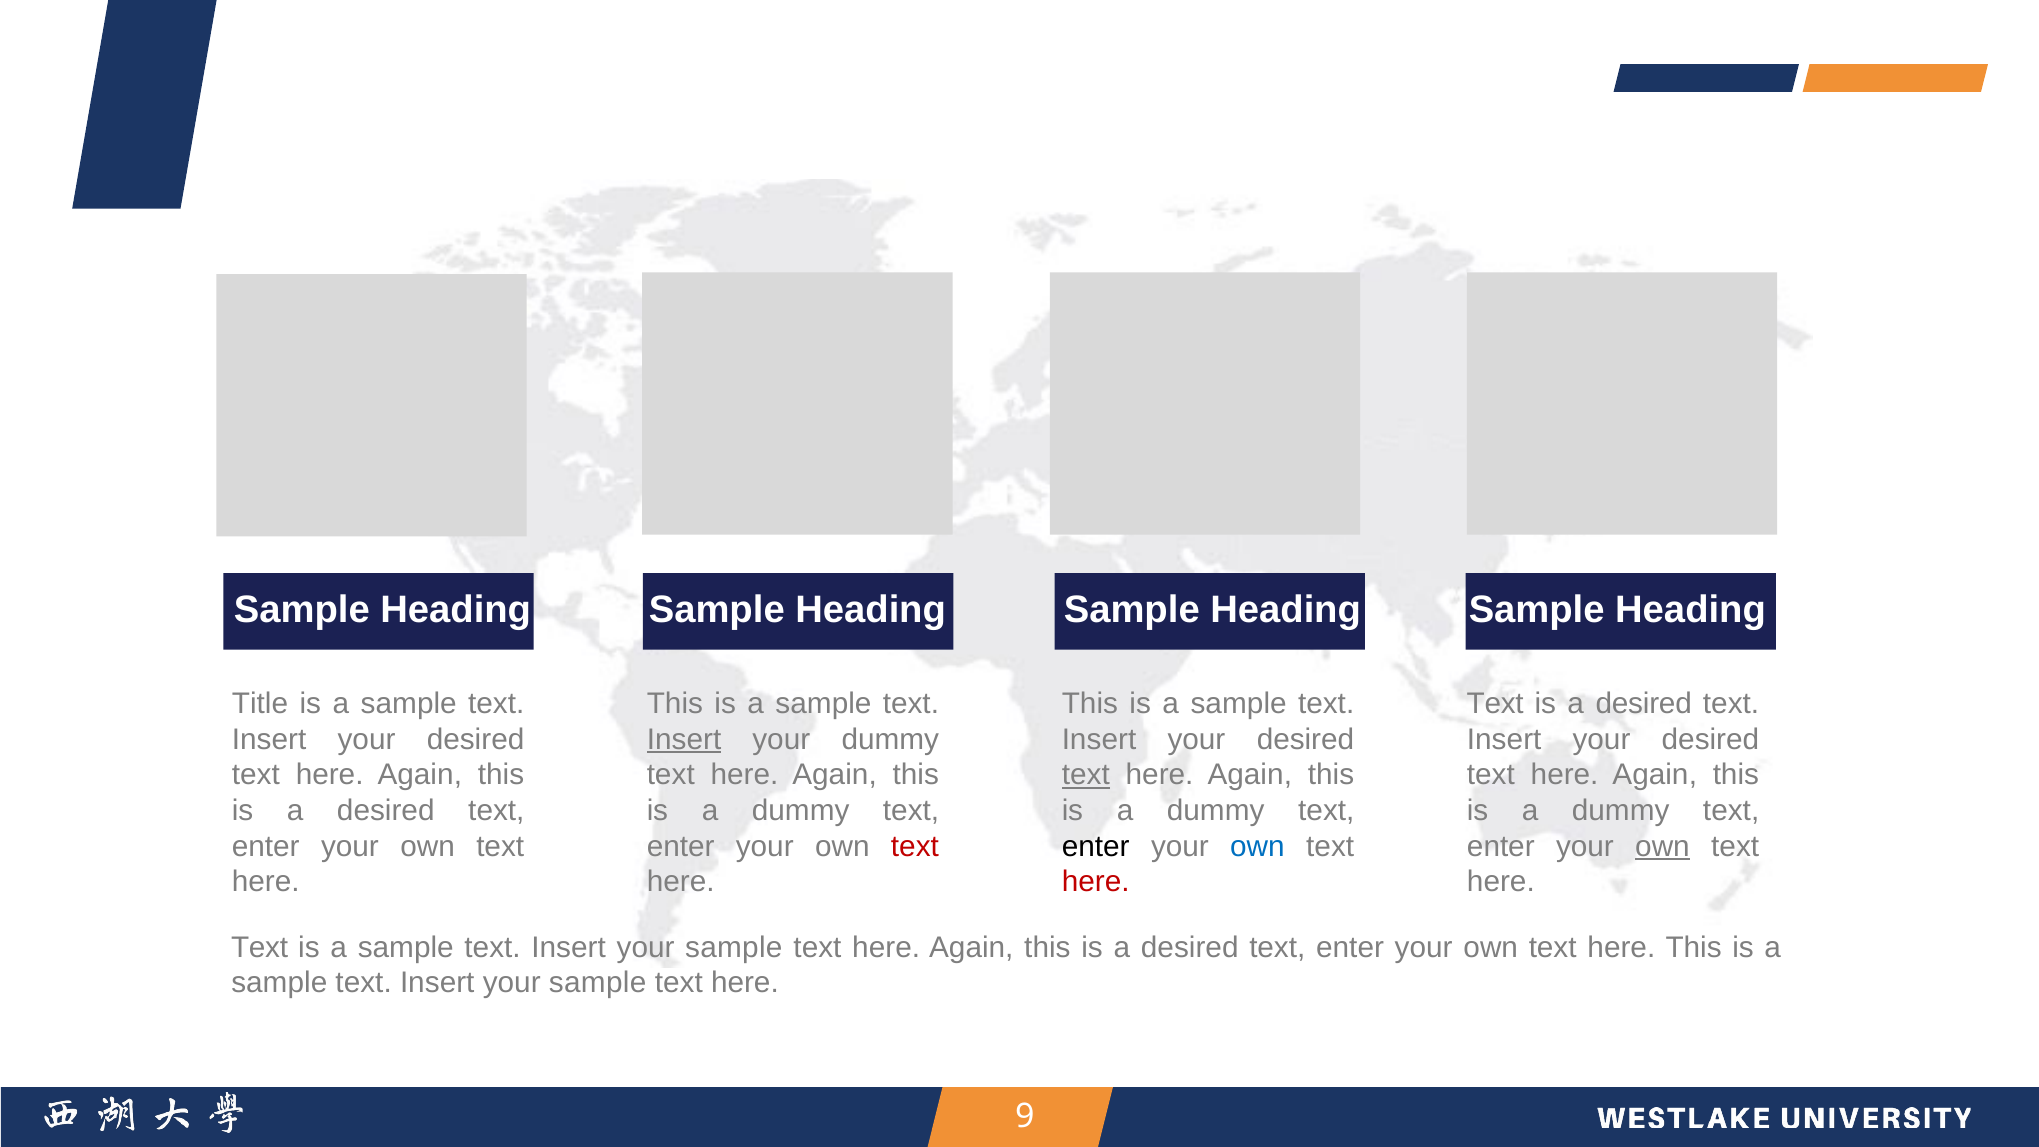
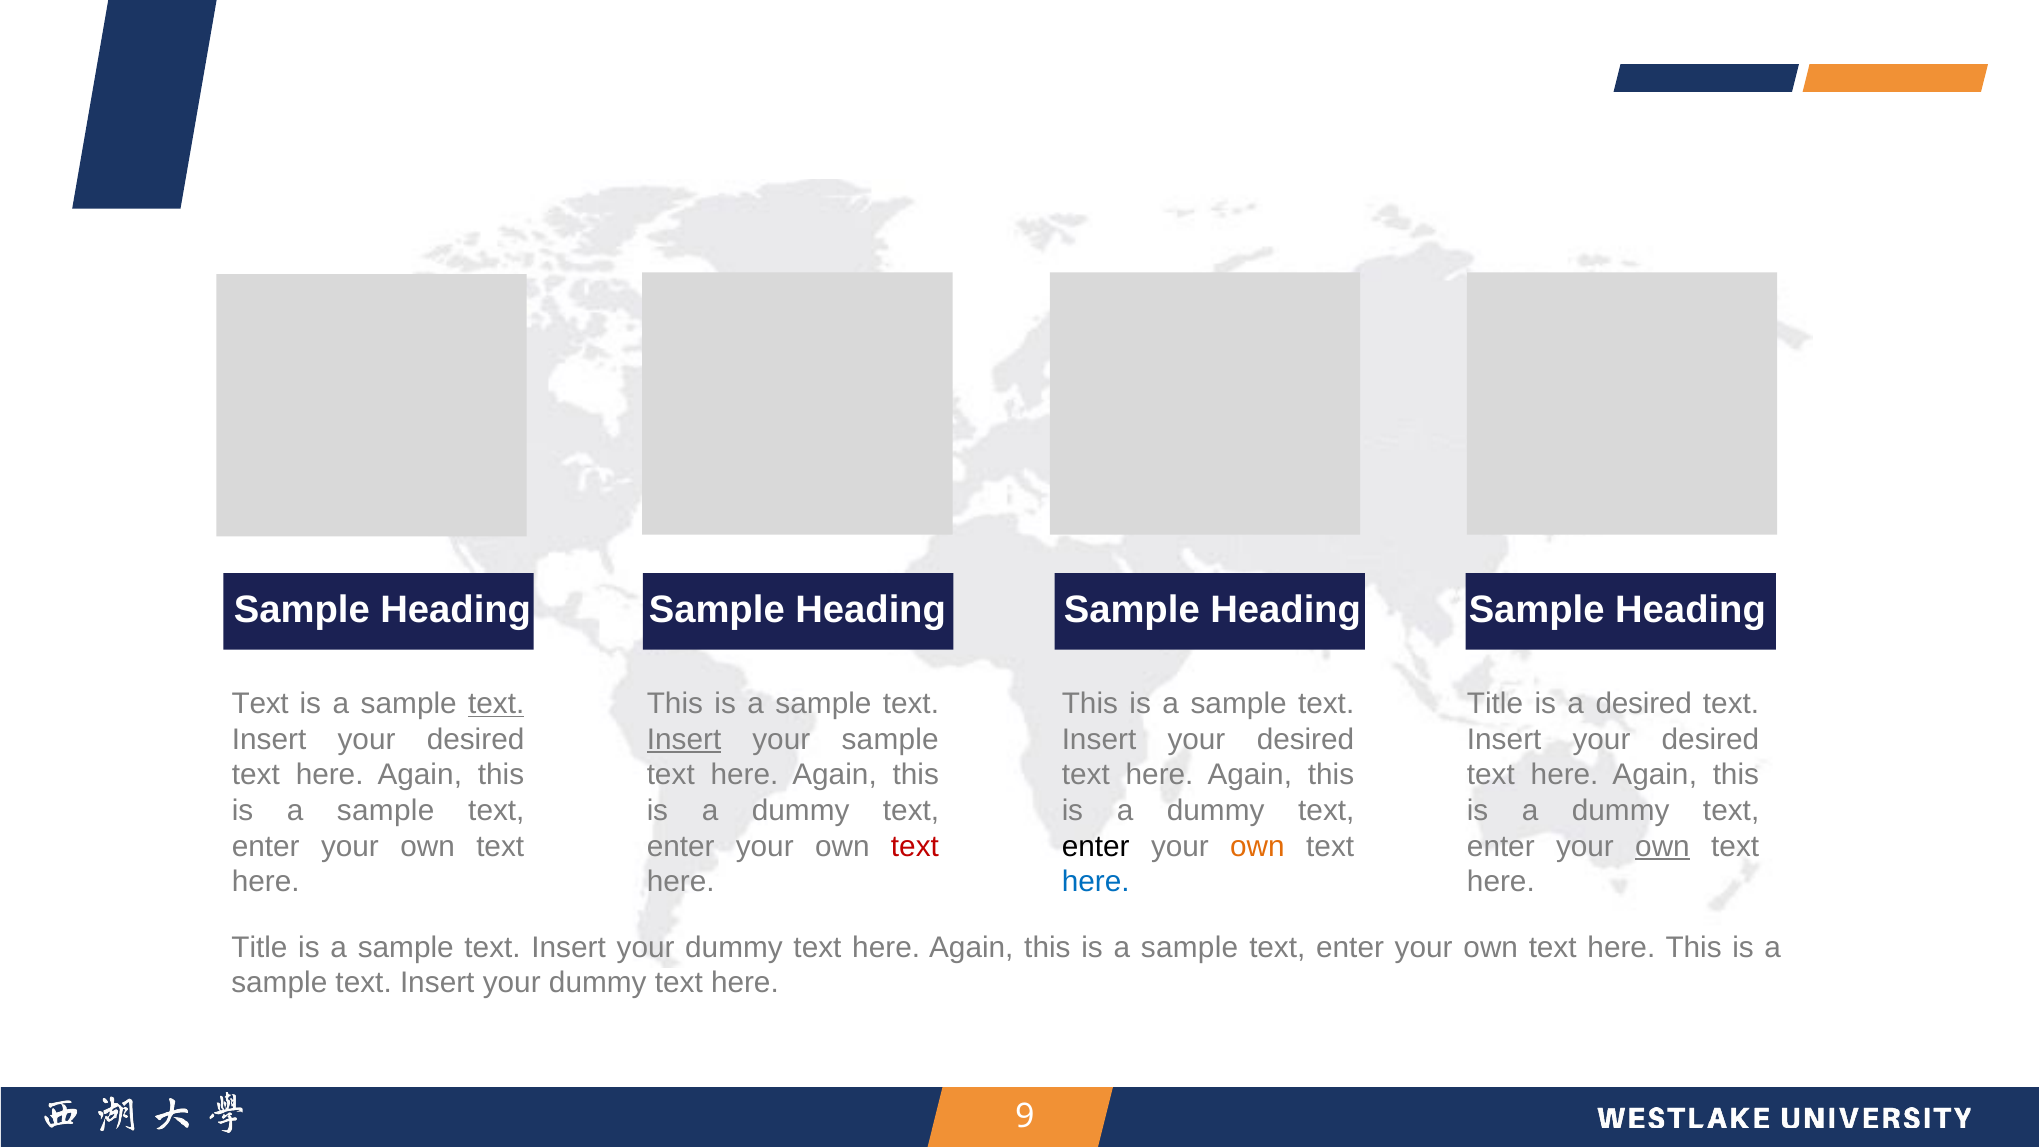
Title: Title -> Text (260, 704)
text underline: none -> present (496, 704)
Text: Text -> Title (1495, 704)
your dummy: dummy -> sample (890, 739)
text underline: present -> none (1086, 775)
desired: desired -> sample (386, 811)
own colour: blue -> orange (1257, 846)
here colour: red -> blue (1096, 882)
Text: Text -> Title (259, 947)
sample: sample -> dummy (734, 947)
desired: desired -> sample (1190, 947)
sample: sample -> dummy (598, 983)
